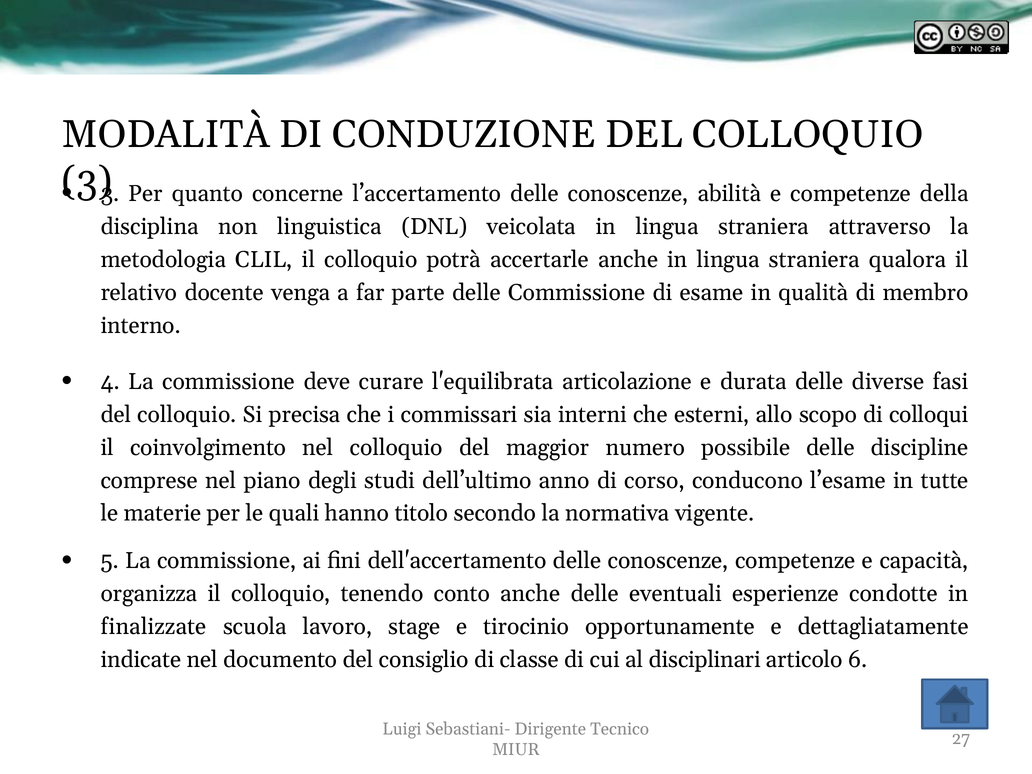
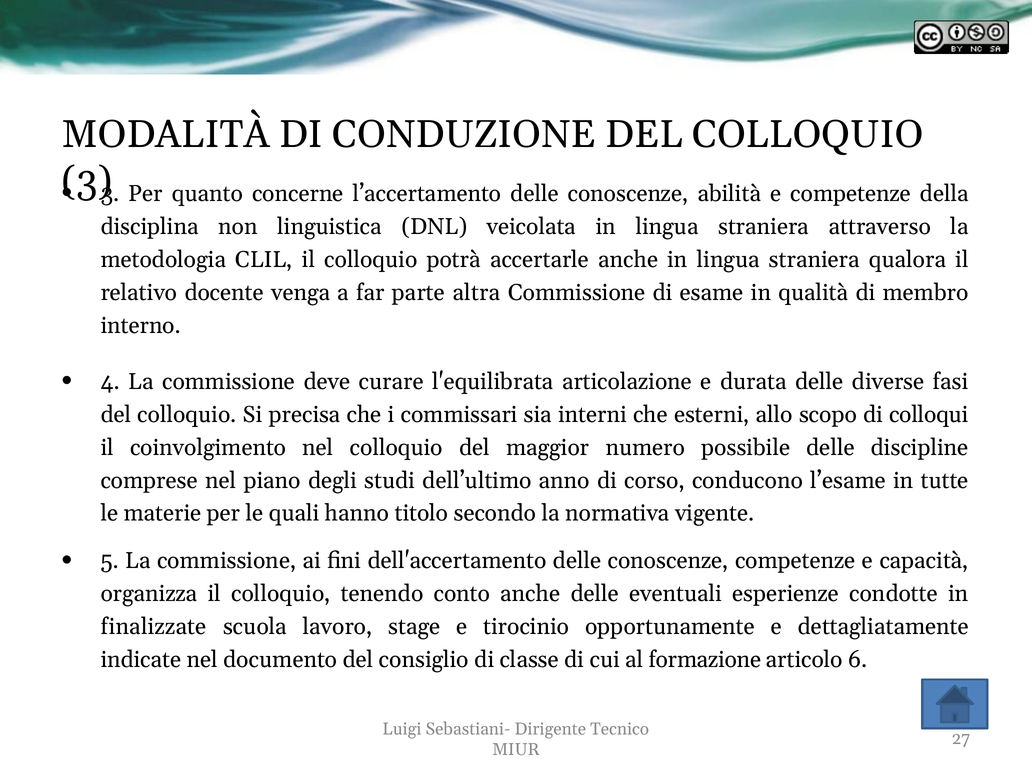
parte delle: delle -> altra (476, 293)
disciplinari: disciplinari -> formazione (705, 660)
